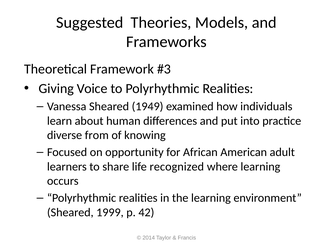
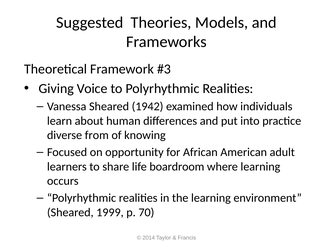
1949: 1949 -> 1942 (148, 107)
recognized: recognized -> boardroom (177, 167)
42: 42 -> 70 (146, 213)
